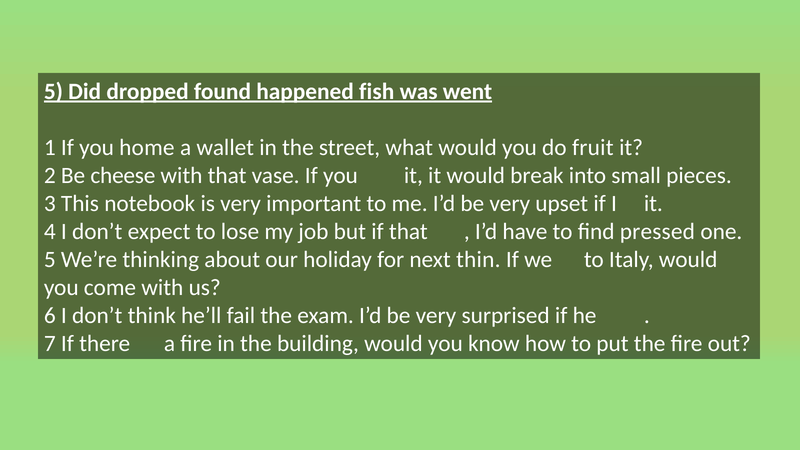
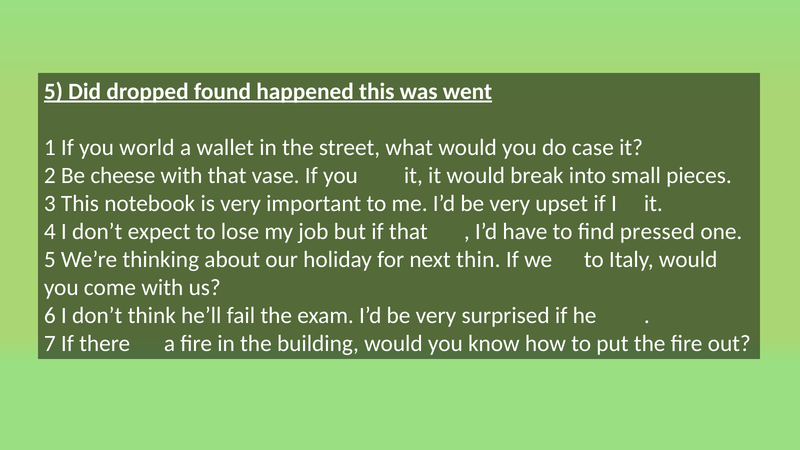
happened fish: fish -> this (377, 91)
home: home -> world (147, 148)
fruit: fruit -> case (593, 148)
